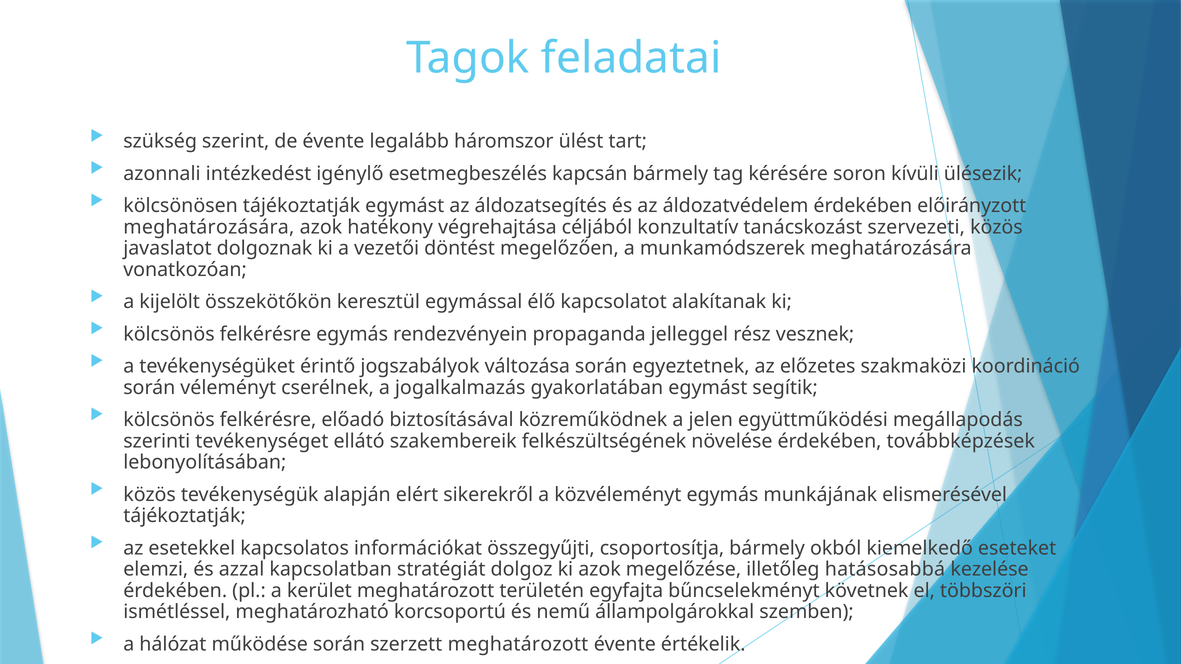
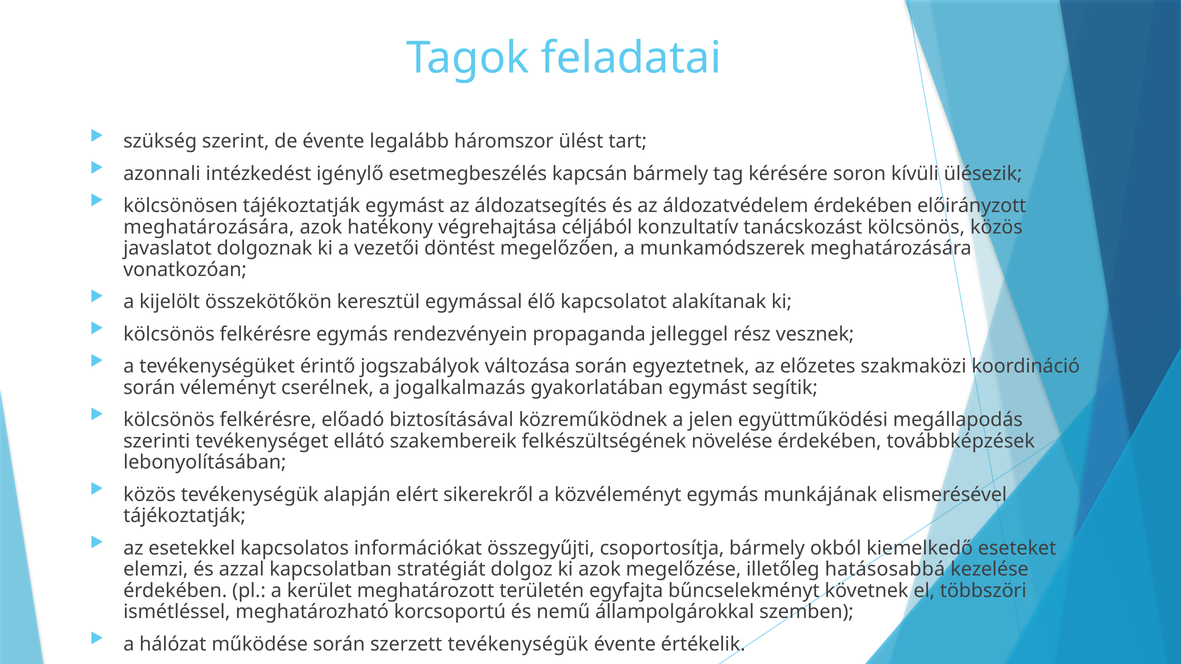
tanácskozást szervezeti: szervezeti -> kölcsönös (916, 227)
szerzett meghatározott: meghatározott -> tevékenységük (518, 644)
